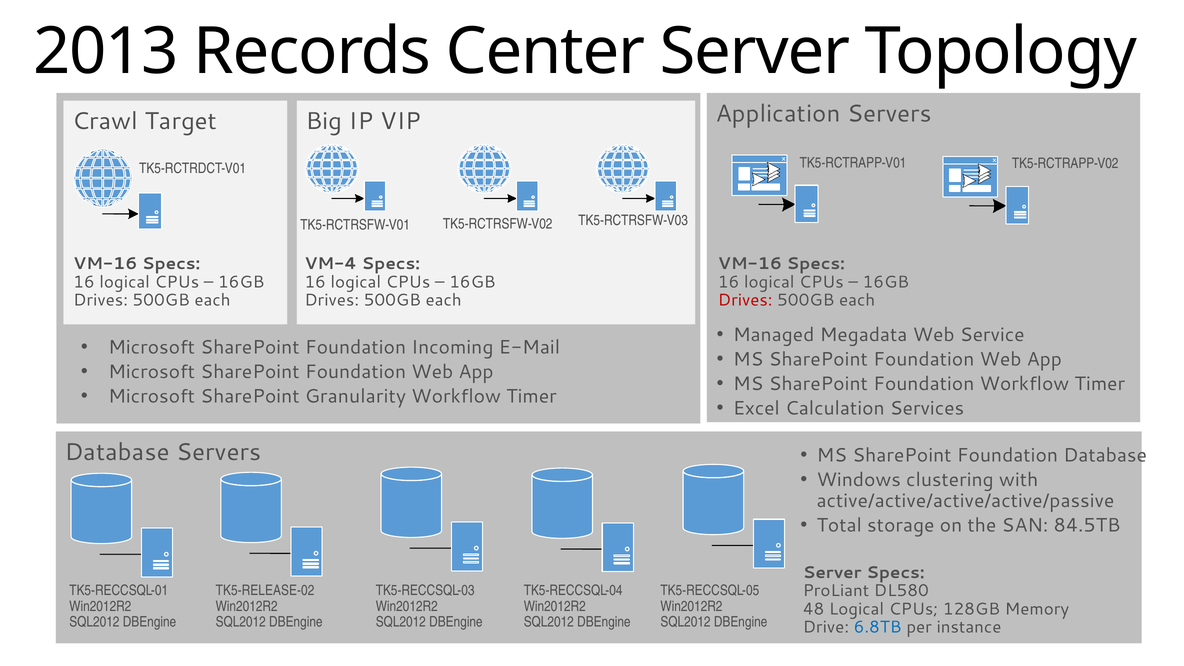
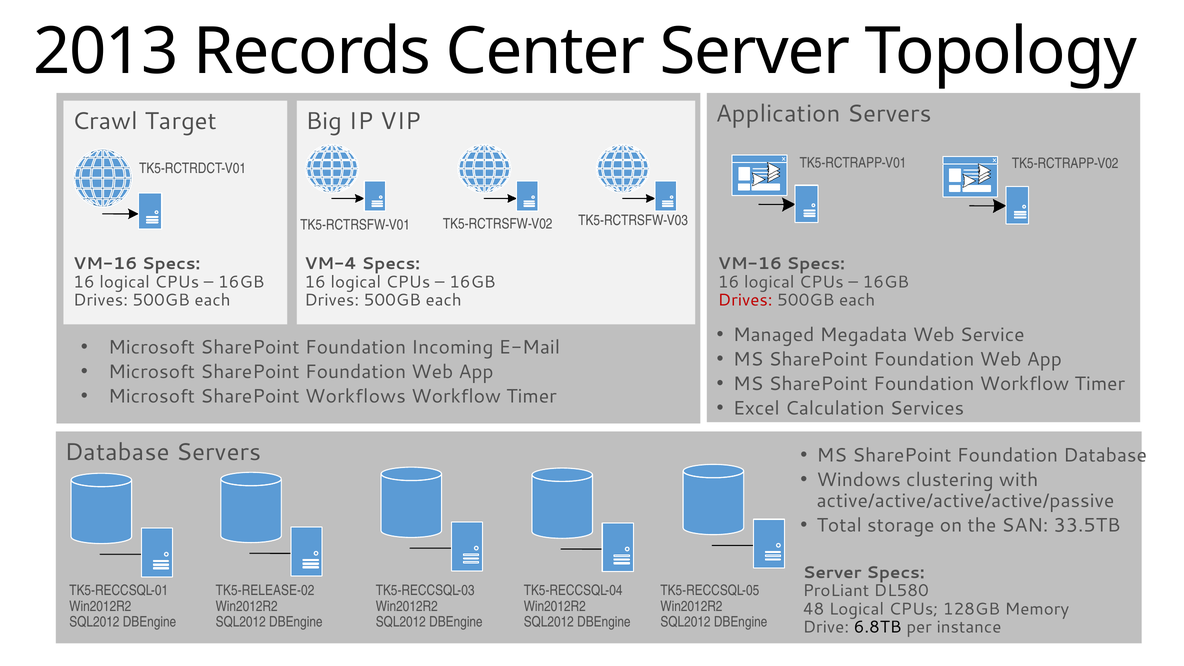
Granularity: Granularity -> Workflows (355, 396)
84.5TB: 84.5TB -> 33.5TB (1087, 525)
6.8TB colour: blue -> black (878, 627)
